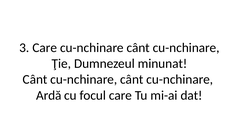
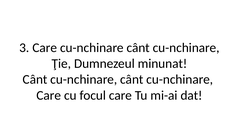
Ardă: Ardă -> Care (49, 96)
